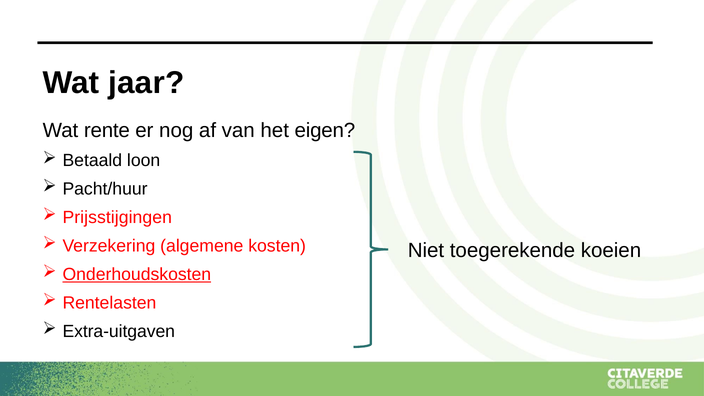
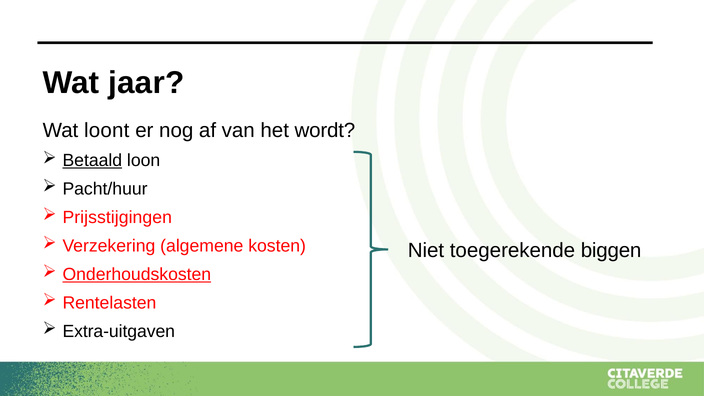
rente: rente -> loont (107, 131)
eigen: eigen -> wordt (325, 131)
Betaald underline: none -> present (92, 161)
koeien: koeien -> biggen (611, 251)
